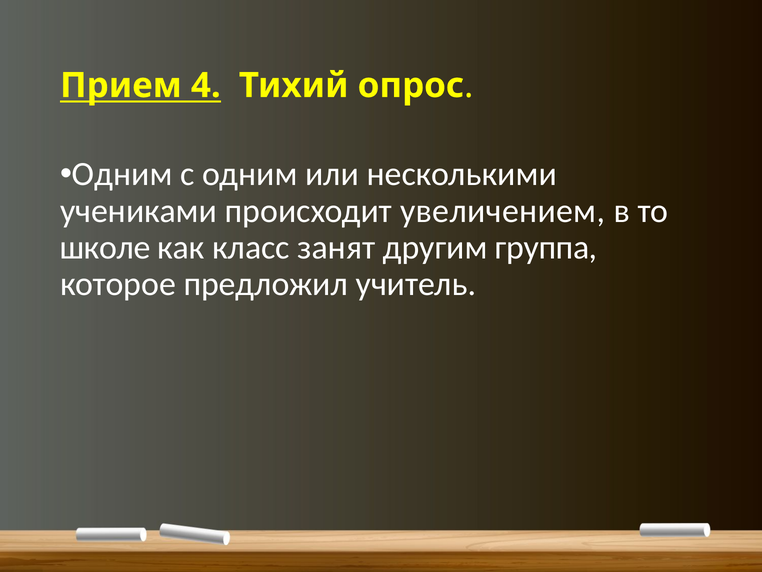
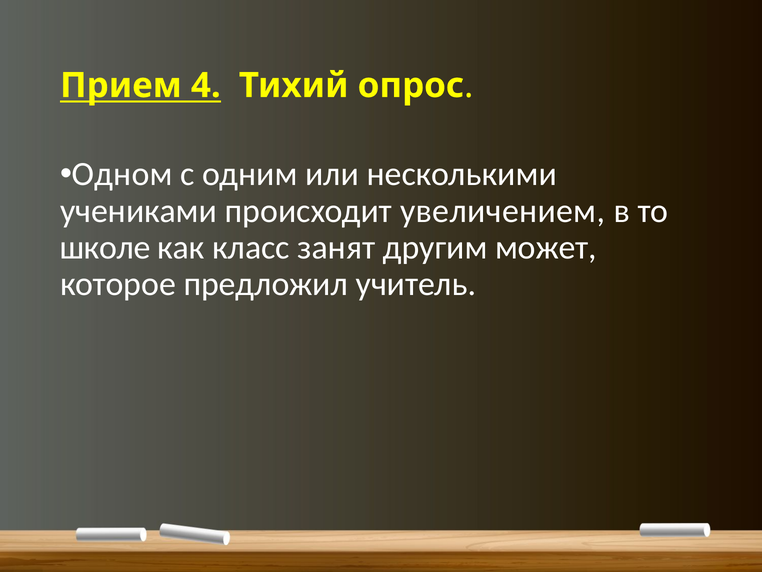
Одним: Одним -> Одном (122, 174)
группа: группа -> может (546, 247)
